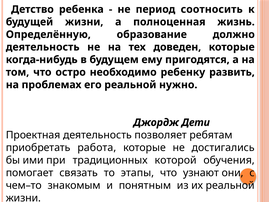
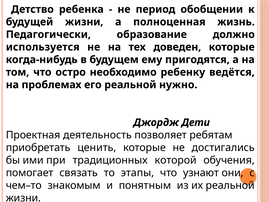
соотносить: соотносить -> обобщении (212, 9)
Определённую: Определённую -> Педагогически (48, 34)
деятельность: деятельность -> используется (43, 47)
развить: развить -> ведётся (232, 72)
работа: работа -> ценить (97, 147)
